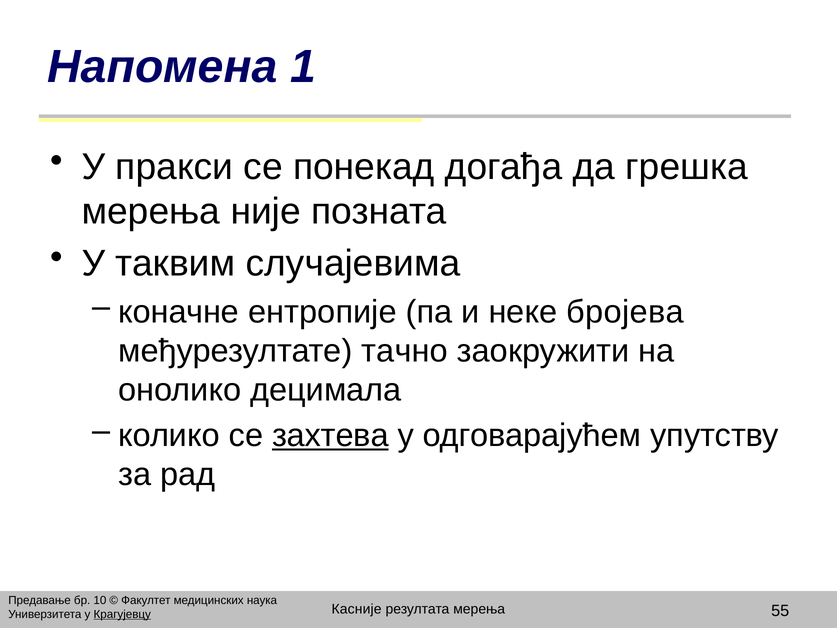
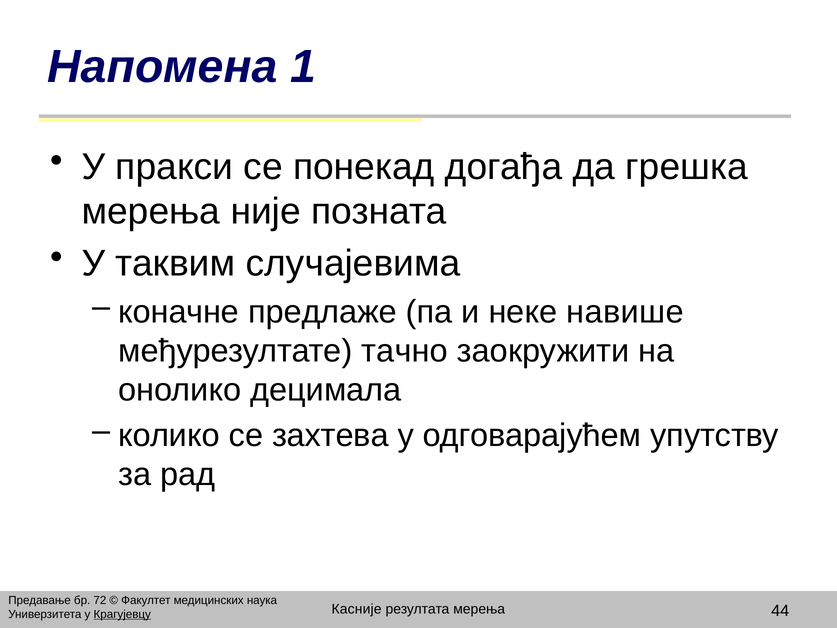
ентропије: ентропије -> предлаже (323, 312)
бројева: бројева -> навише (625, 312)
захтева underline: present -> none (330, 435)
10: 10 -> 72 (100, 600)
55: 55 -> 44 (780, 611)
